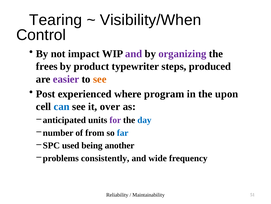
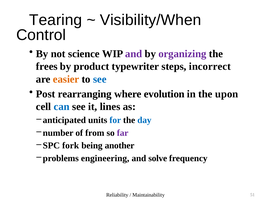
impact: impact -> science (84, 54)
produced: produced -> incorrect (210, 66)
easier colour: purple -> orange (66, 79)
see colour: orange -> blue (100, 79)
experienced: experienced -> rearranging (85, 94)
program: program -> evolution (164, 94)
over: over -> lines (110, 106)
for colour: purple -> blue (115, 120)
far colour: blue -> purple (123, 132)
used: used -> fork (71, 145)
consistently: consistently -> engineering (105, 158)
wide: wide -> solve (158, 158)
